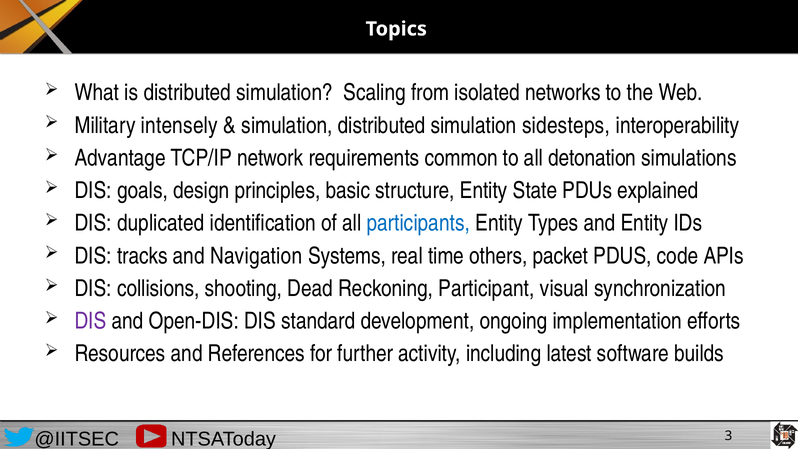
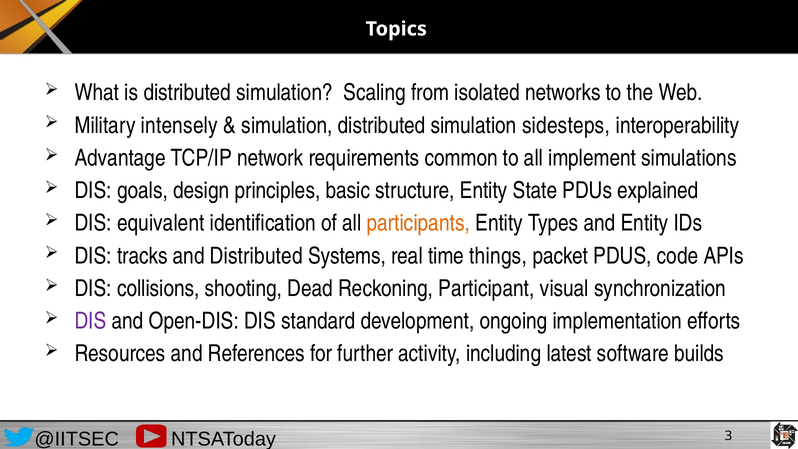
detonation: detonation -> implement (592, 158)
duplicated: duplicated -> equivalent (161, 223)
participants colour: blue -> orange (418, 223)
and Navigation: Navigation -> Distributed (256, 256)
others: others -> things (498, 256)
